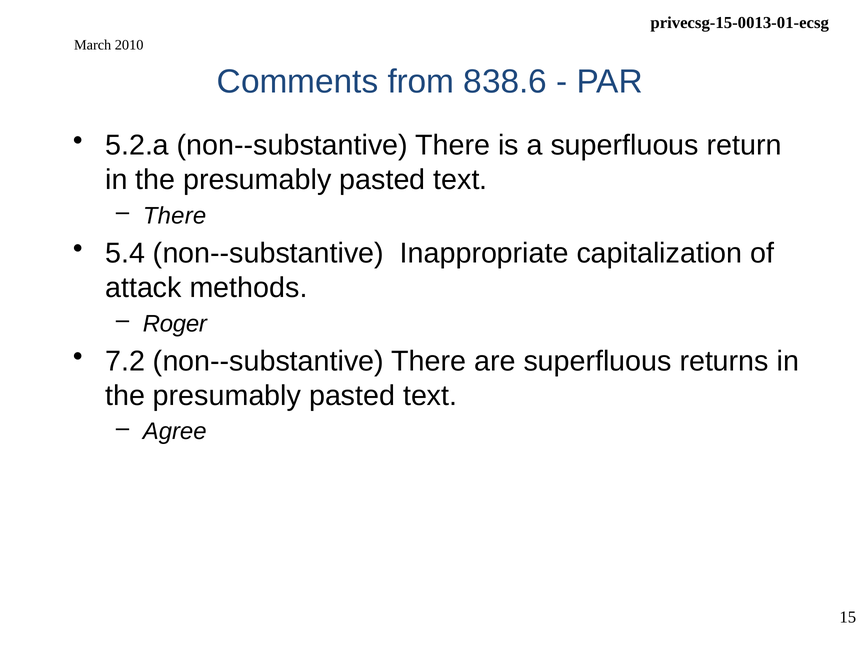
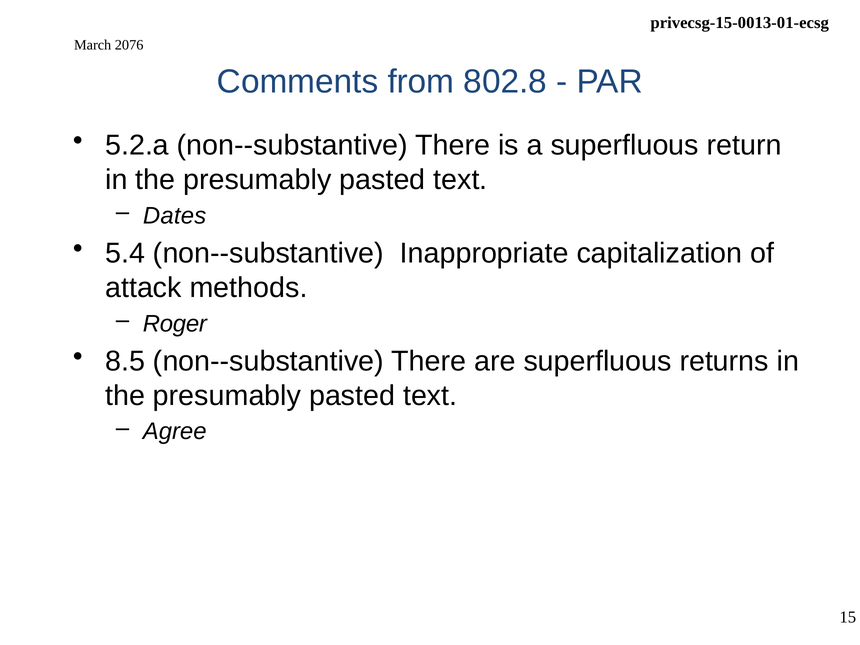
2010: 2010 -> 2076 (129, 45)
838.6: 838.6 -> 802.8 (505, 82)
There: There -> Dates (175, 216)
7.2: 7.2 -> 8.5 (125, 361)
